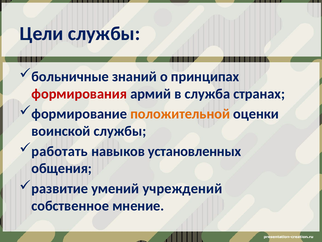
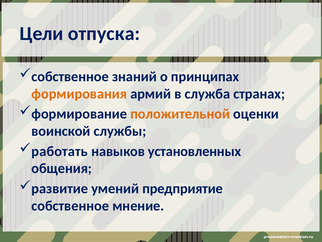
Цели службы: службы -> отпуска (104, 34)
больничные: больничные -> собственное (70, 77)
формирования colour: red -> orange (79, 94)
учреждений: учреждений -> предприятие (183, 188)
